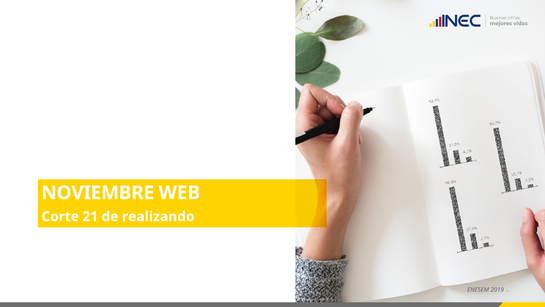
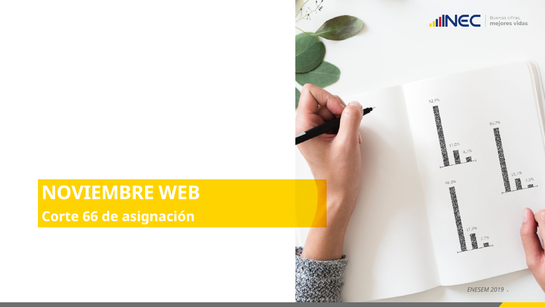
21: 21 -> 66 (90, 216)
realizando: realizando -> asignación (158, 216)
